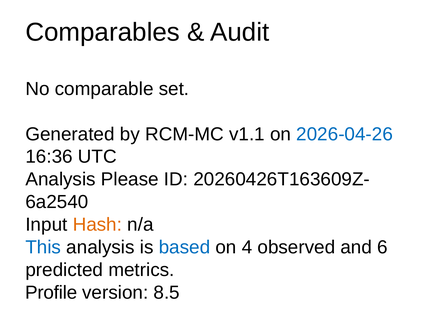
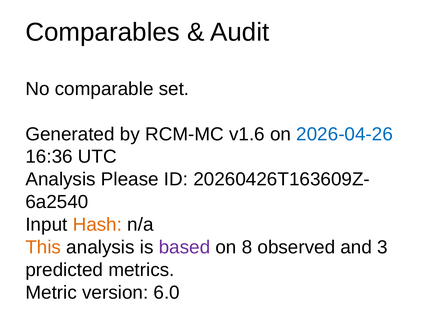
v1.1: v1.1 -> v1.6 (247, 134)
This colour: blue -> orange (43, 248)
based colour: blue -> purple (184, 248)
4: 4 -> 8 (247, 248)
6: 6 -> 3 (383, 248)
Profile: Profile -> Metric (51, 293)
8.5: 8.5 -> 6.0 (167, 293)
